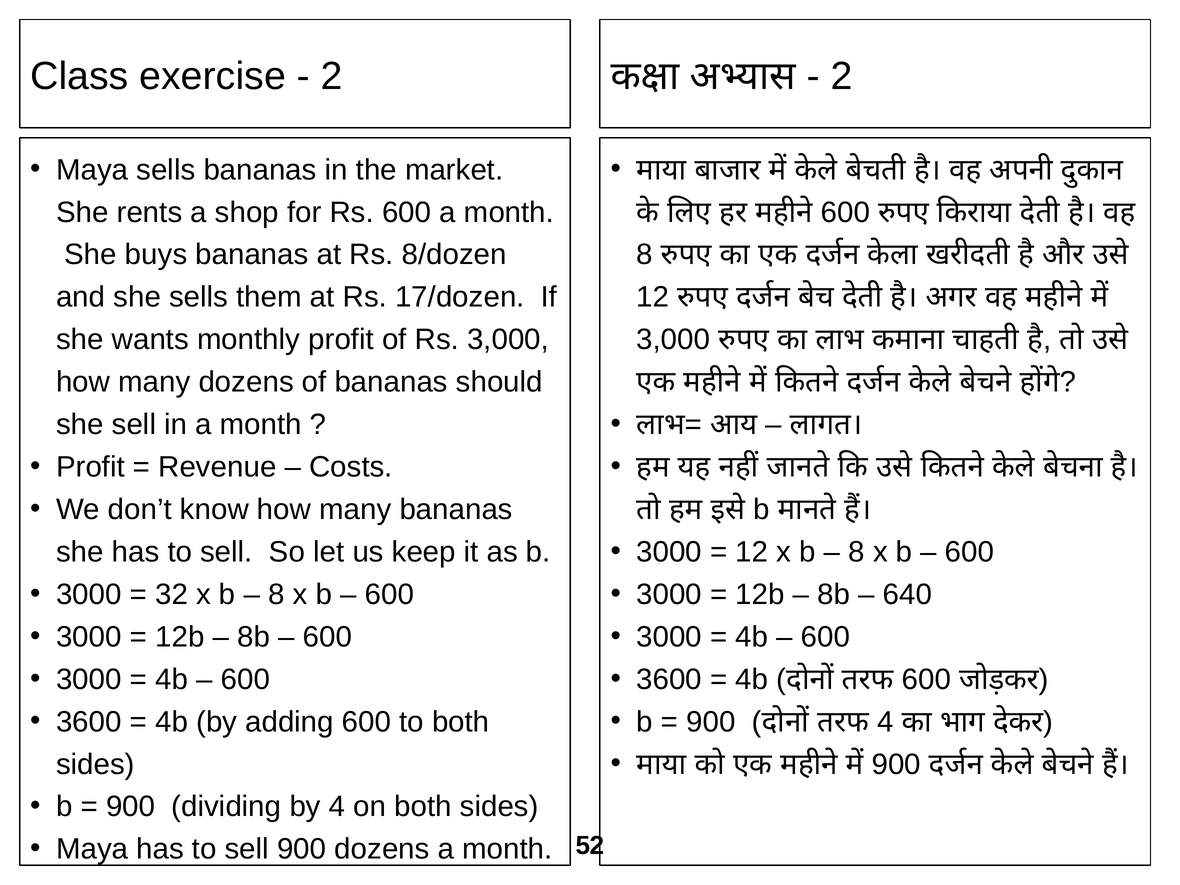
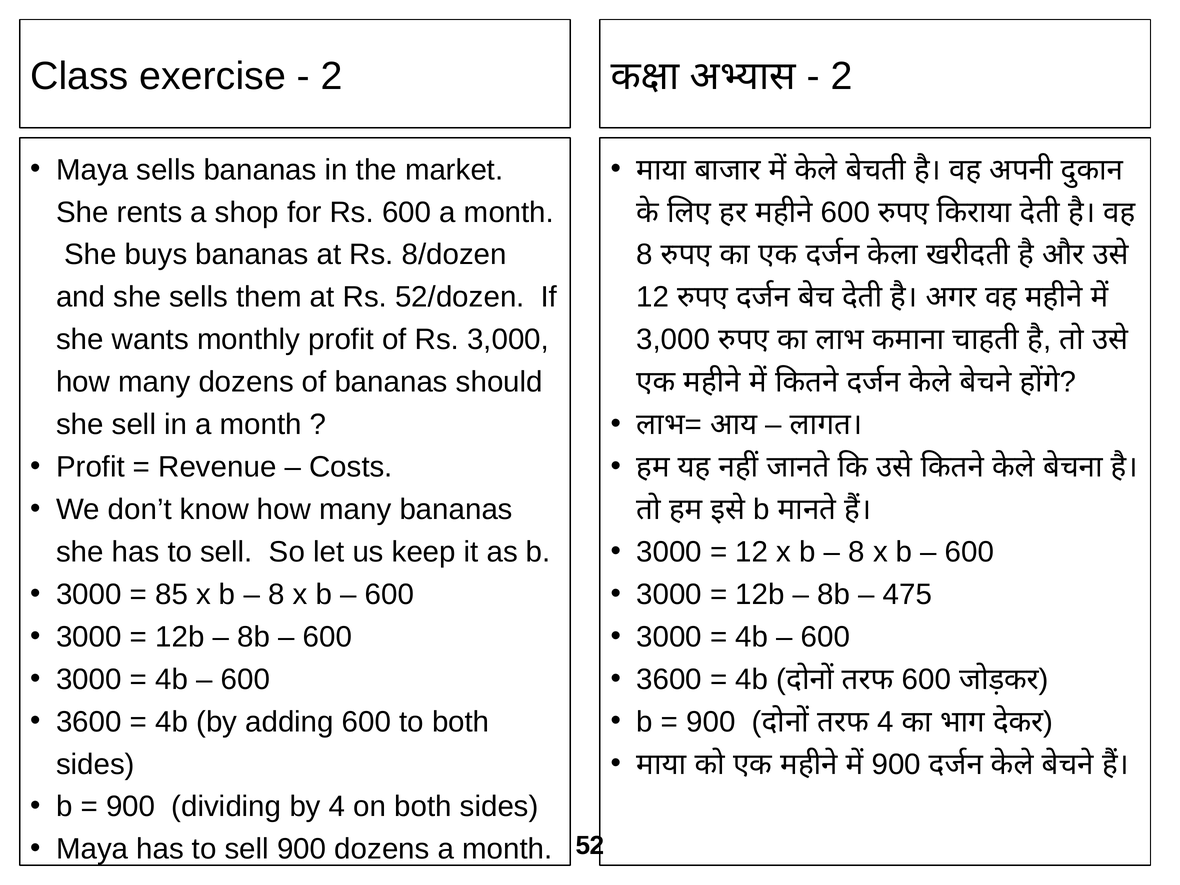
17/dozen: 17/dozen -> 52/dozen (460, 297)
32: 32 -> 85 (172, 594)
640: 640 -> 475 (908, 594)
